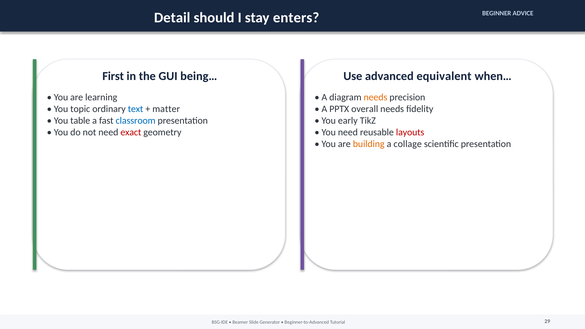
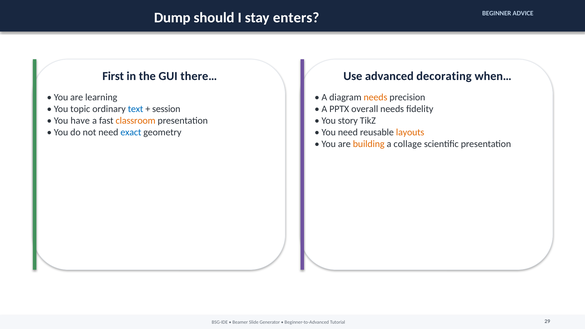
Detail: Detail -> Dump (172, 18)
being…: being… -> there… (199, 76)
equivalent: equivalent -> decorating (444, 76)
matter: matter -> session (166, 109)
table: table -> have (80, 121)
classroom colour: blue -> orange (136, 121)
early: early -> story (348, 121)
exact colour: red -> blue (131, 132)
layouts colour: red -> orange (410, 132)
